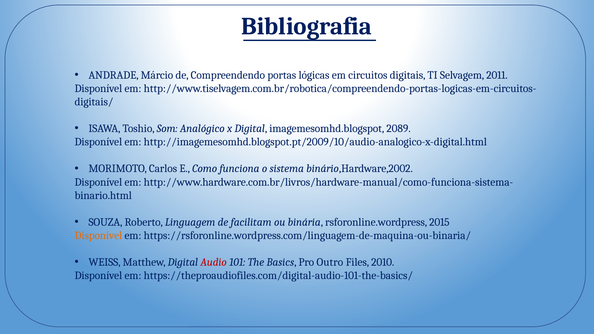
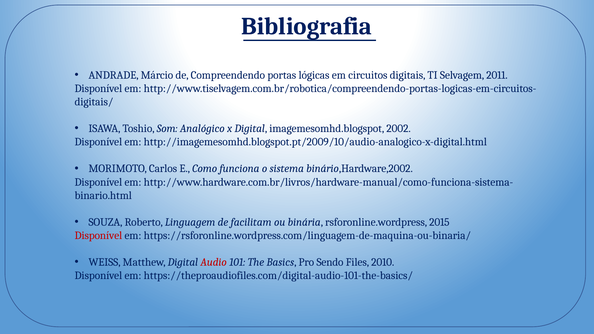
2089: 2089 -> 2002 (399, 129)
Disponível colour: orange -> red (98, 236)
Outro: Outro -> Sendo (330, 262)
